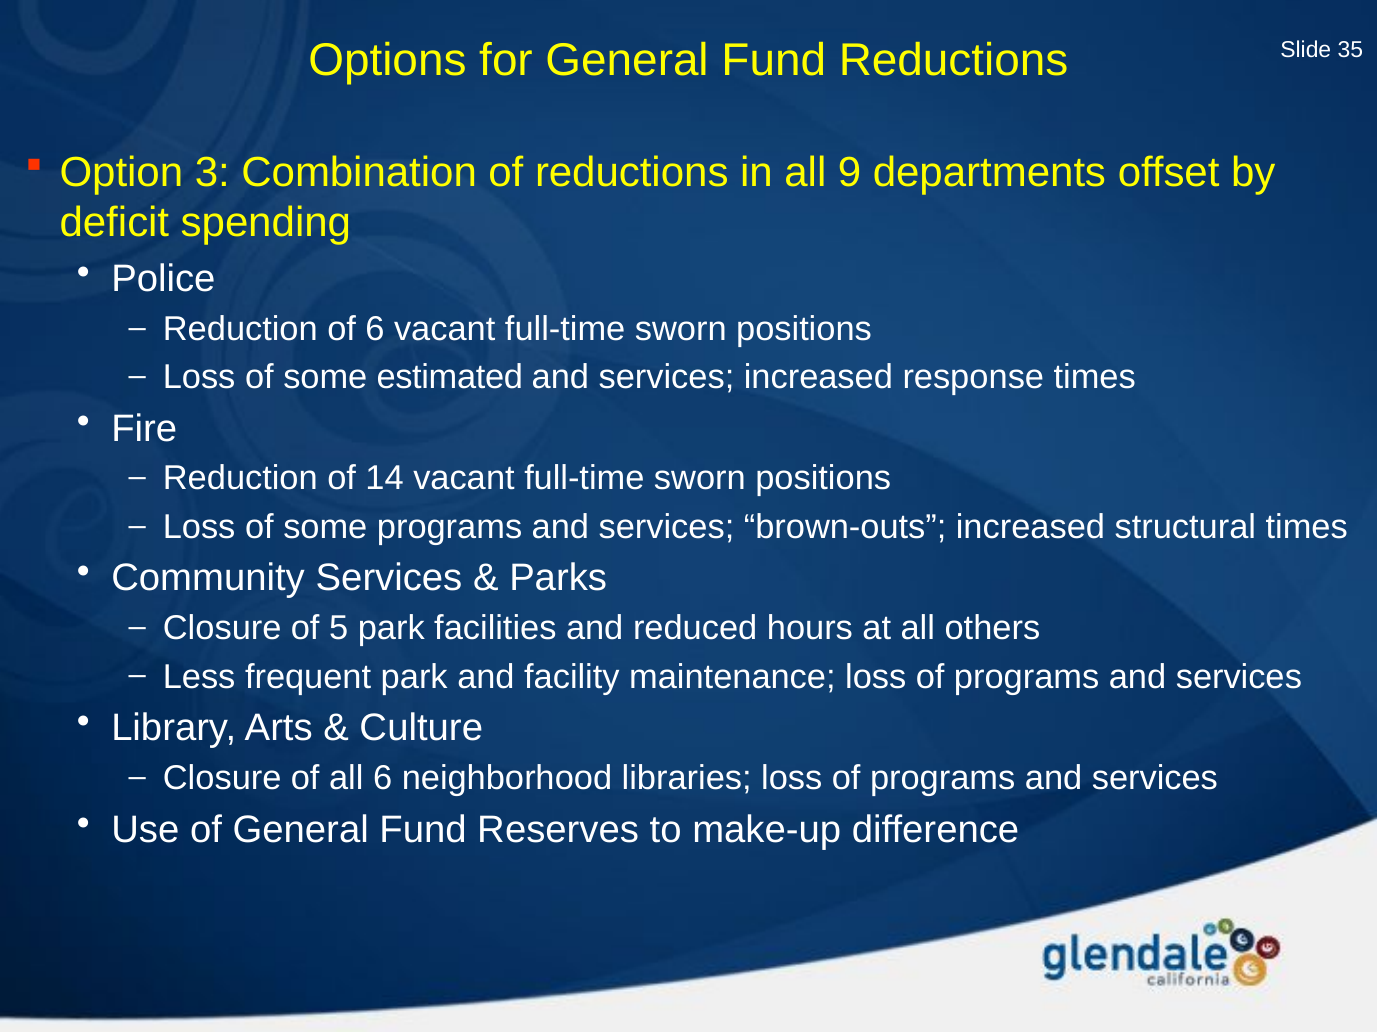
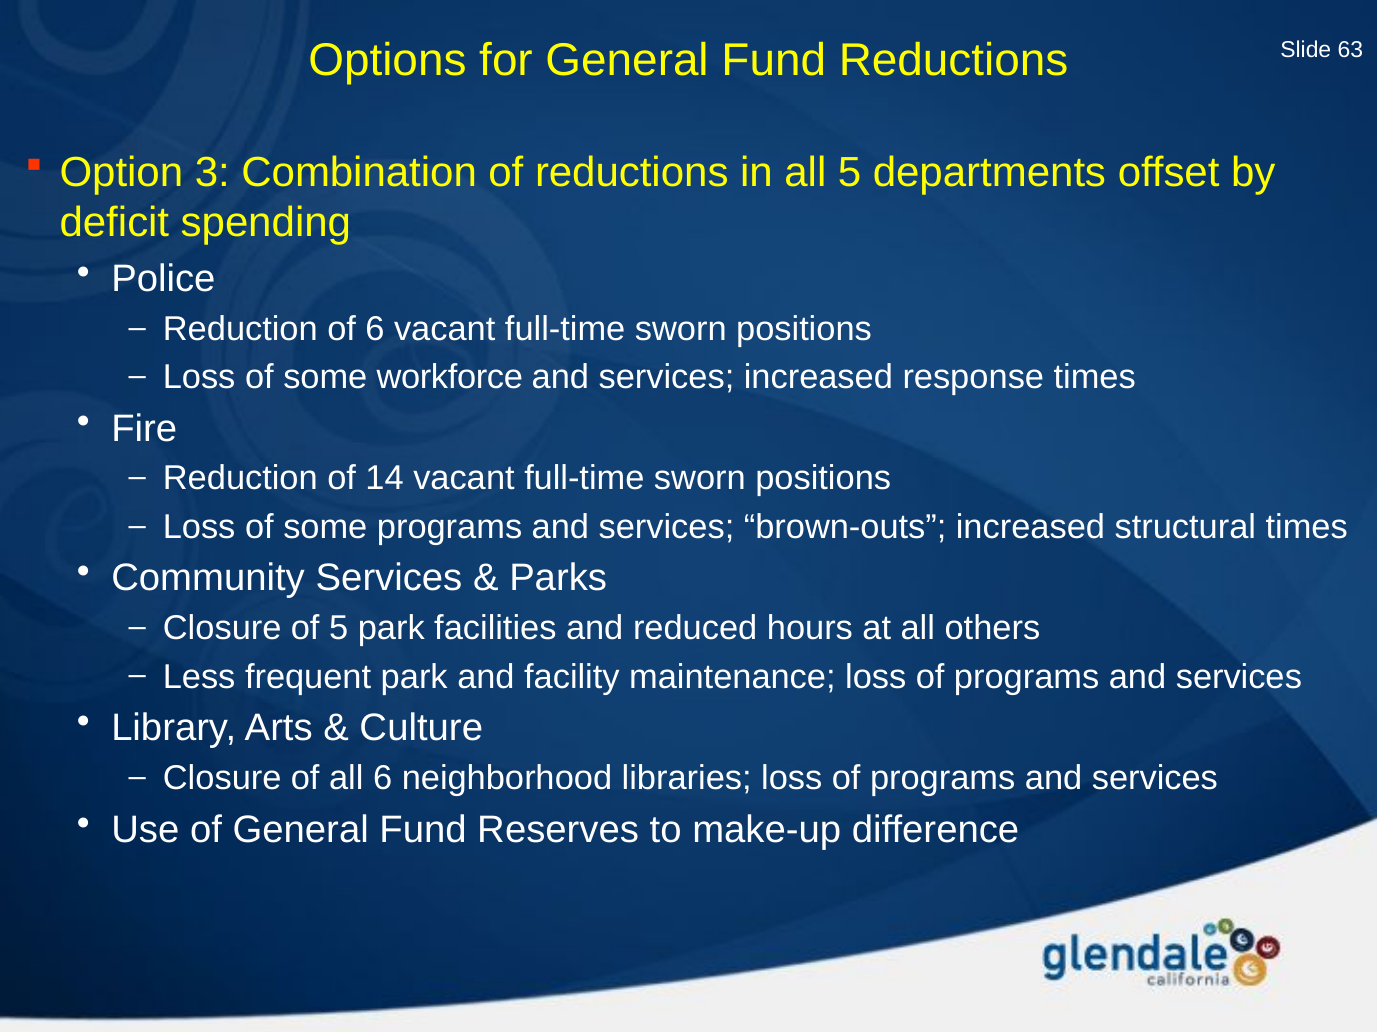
35: 35 -> 63 (1350, 50)
all 9: 9 -> 5 (850, 173)
estimated: estimated -> workforce (450, 377)
